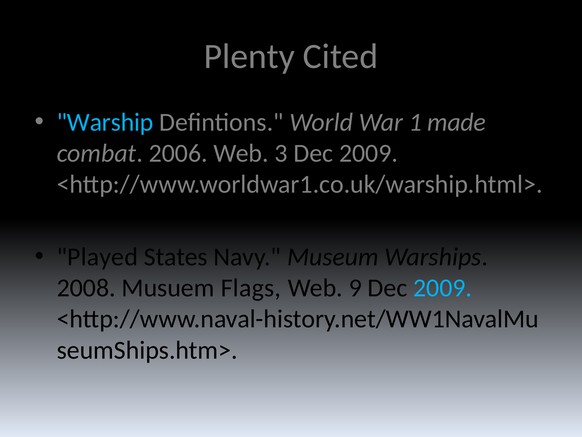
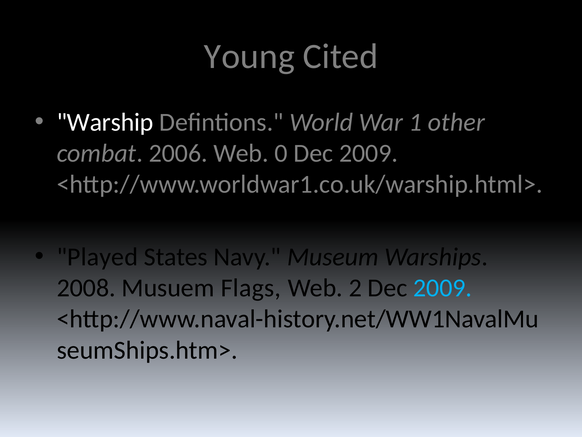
Plenty: Plenty -> Young (249, 56)
Warship colour: light blue -> white (105, 122)
made: made -> other (456, 122)
3: 3 -> 0 (281, 153)
9: 9 -> 2 (355, 288)
